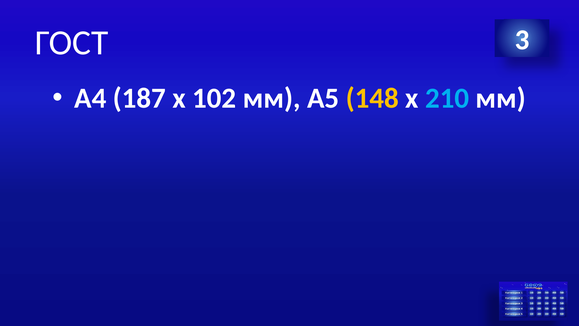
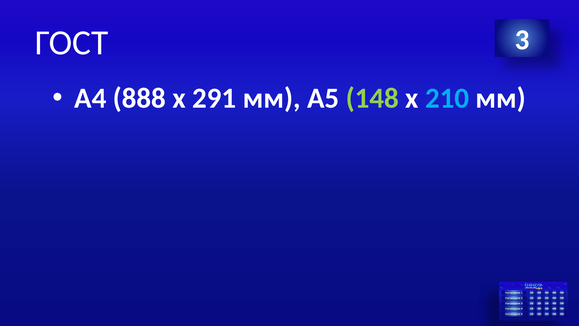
187: 187 -> 888 (139, 98)
102: 102 -> 291 (214, 98)
148 colour: yellow -> light green (372, 98)
